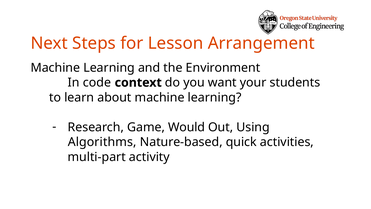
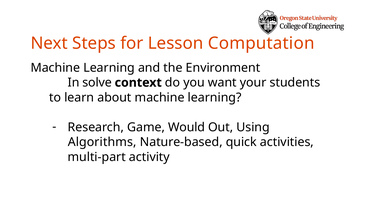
Arrangement: Arrangement -> Computation (261, 43)
code: code -> solve (97, 82)
